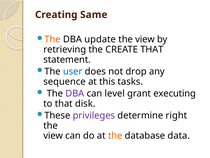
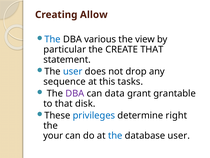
Same: Same -> Allow (94, 15)
The colour: orange -> blue (52, 39)
update: update -> various (100, 39)
retrieving: retrieving -> particular (65, 49)
level: level -> data (115, 93)
executing: executing -> grantable (175, 93)
privileges colour: purple -> blue (94, 115)
view: view -> your (53, 135)
the colour: orange -> blue (115, 135)
database data: data -> user (179, 135)
